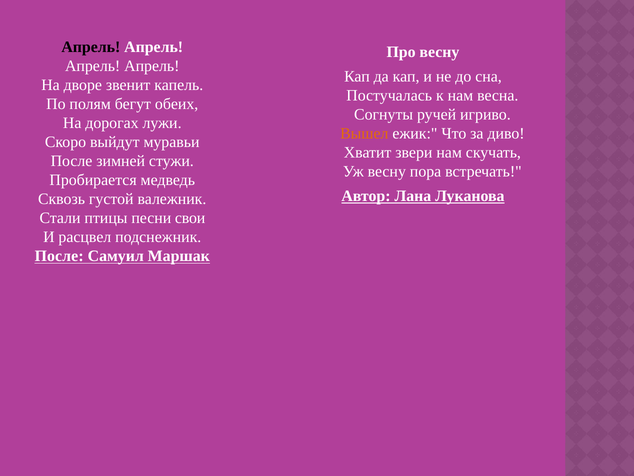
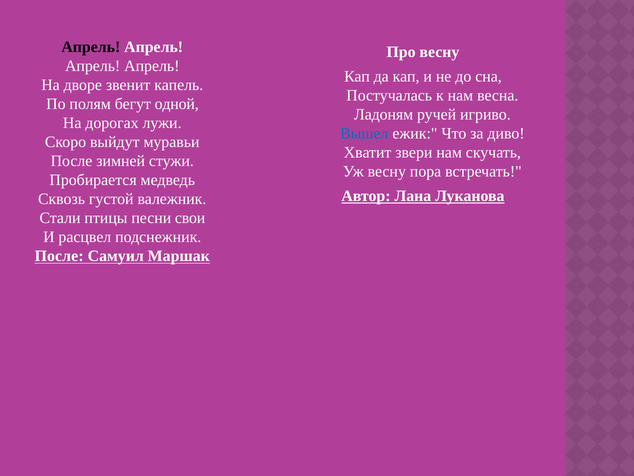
обеих: обеих -> одной (177, 104)
Согнуты: Согнуты -> Ладоням (384, 114)
Вышел colour: orange -> blue (364, 133)
